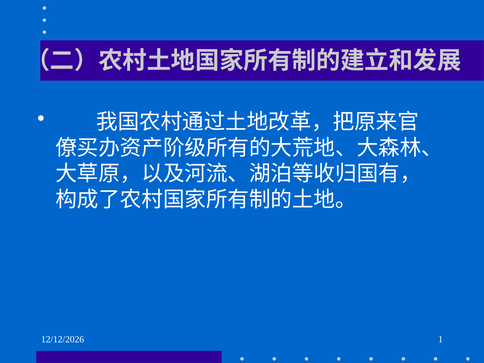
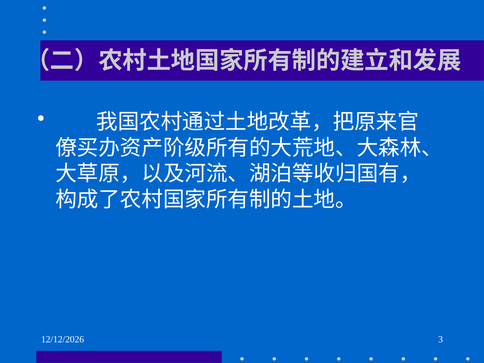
1: 1 -> 3 (441, 339)
